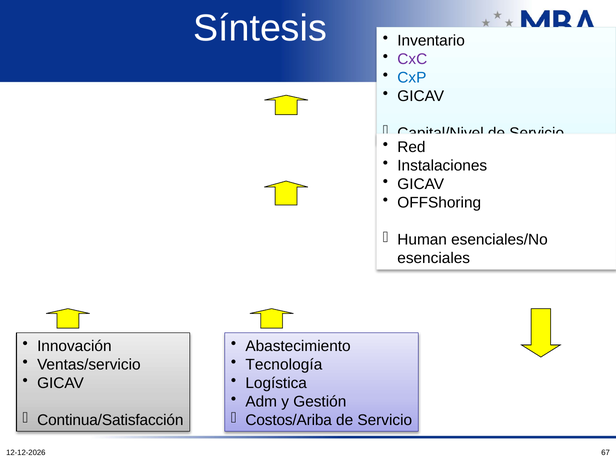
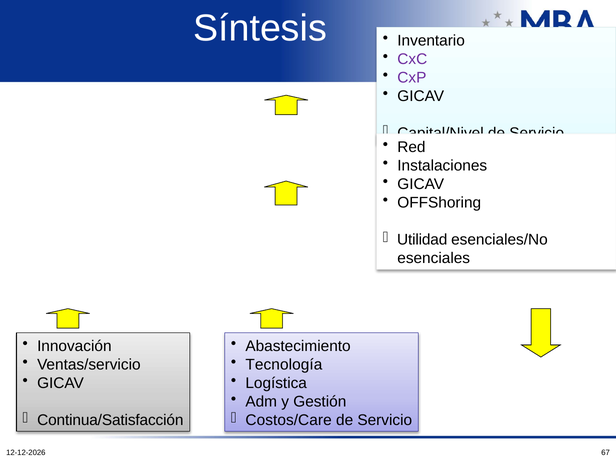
CxP colour: blue -> purple (412, 78)
Human: Human -> Utilidad (422, 240)
Costos/Ariba: Costos/Ariba -> Costos/Care (289, 420)
